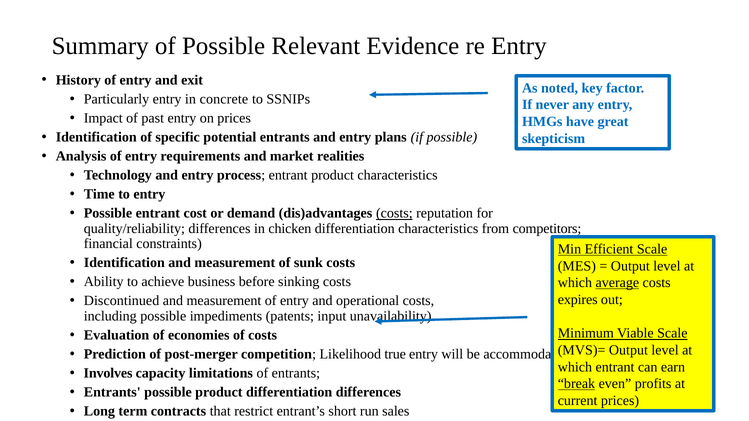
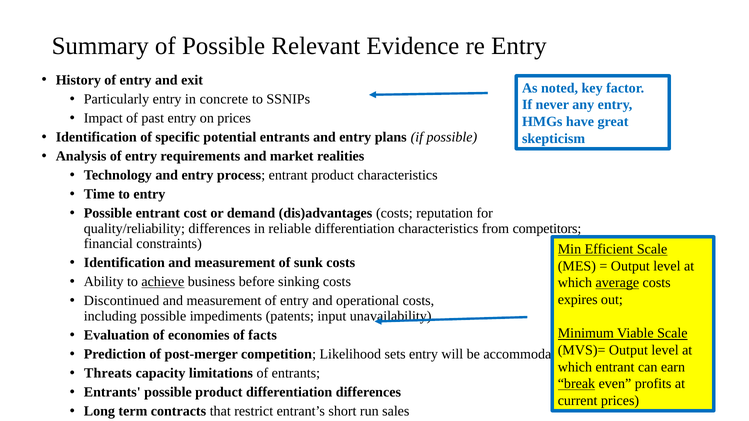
costs underline: present -> none (394, 213)
chicken: chicken -> reliable (290, 229)
achieve underline: none -> present (163, 282)
of costs: costs -> facts (263, 335)
true: true -> sets (395, 354)
Involves: Involves -> Threats (108, 373)
